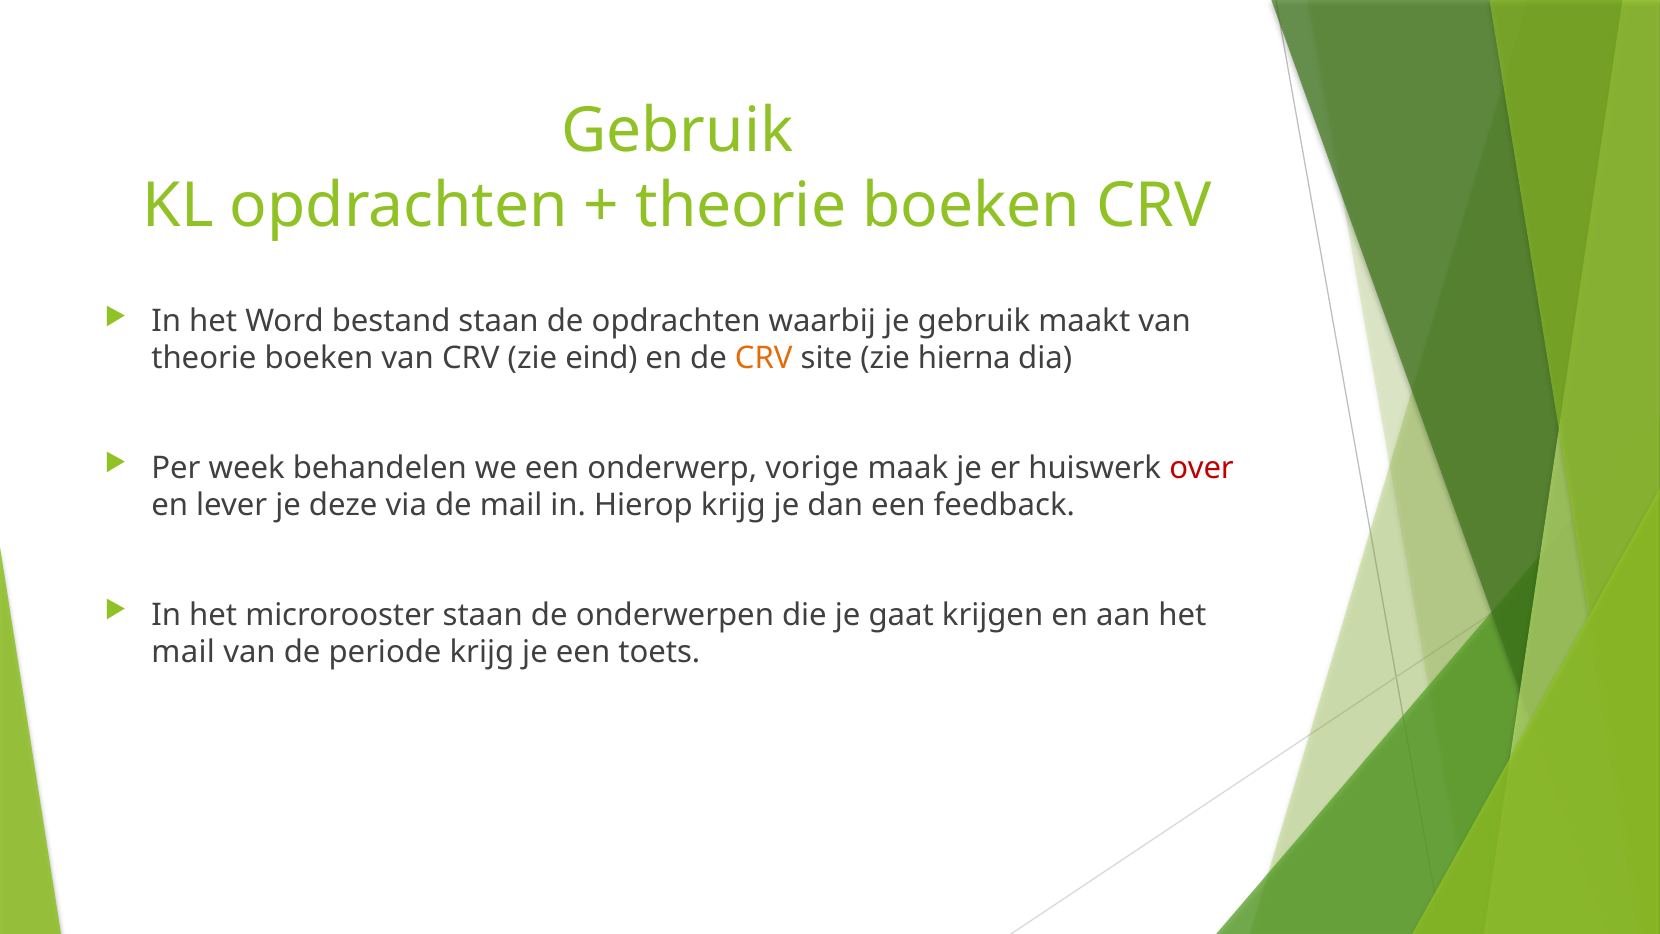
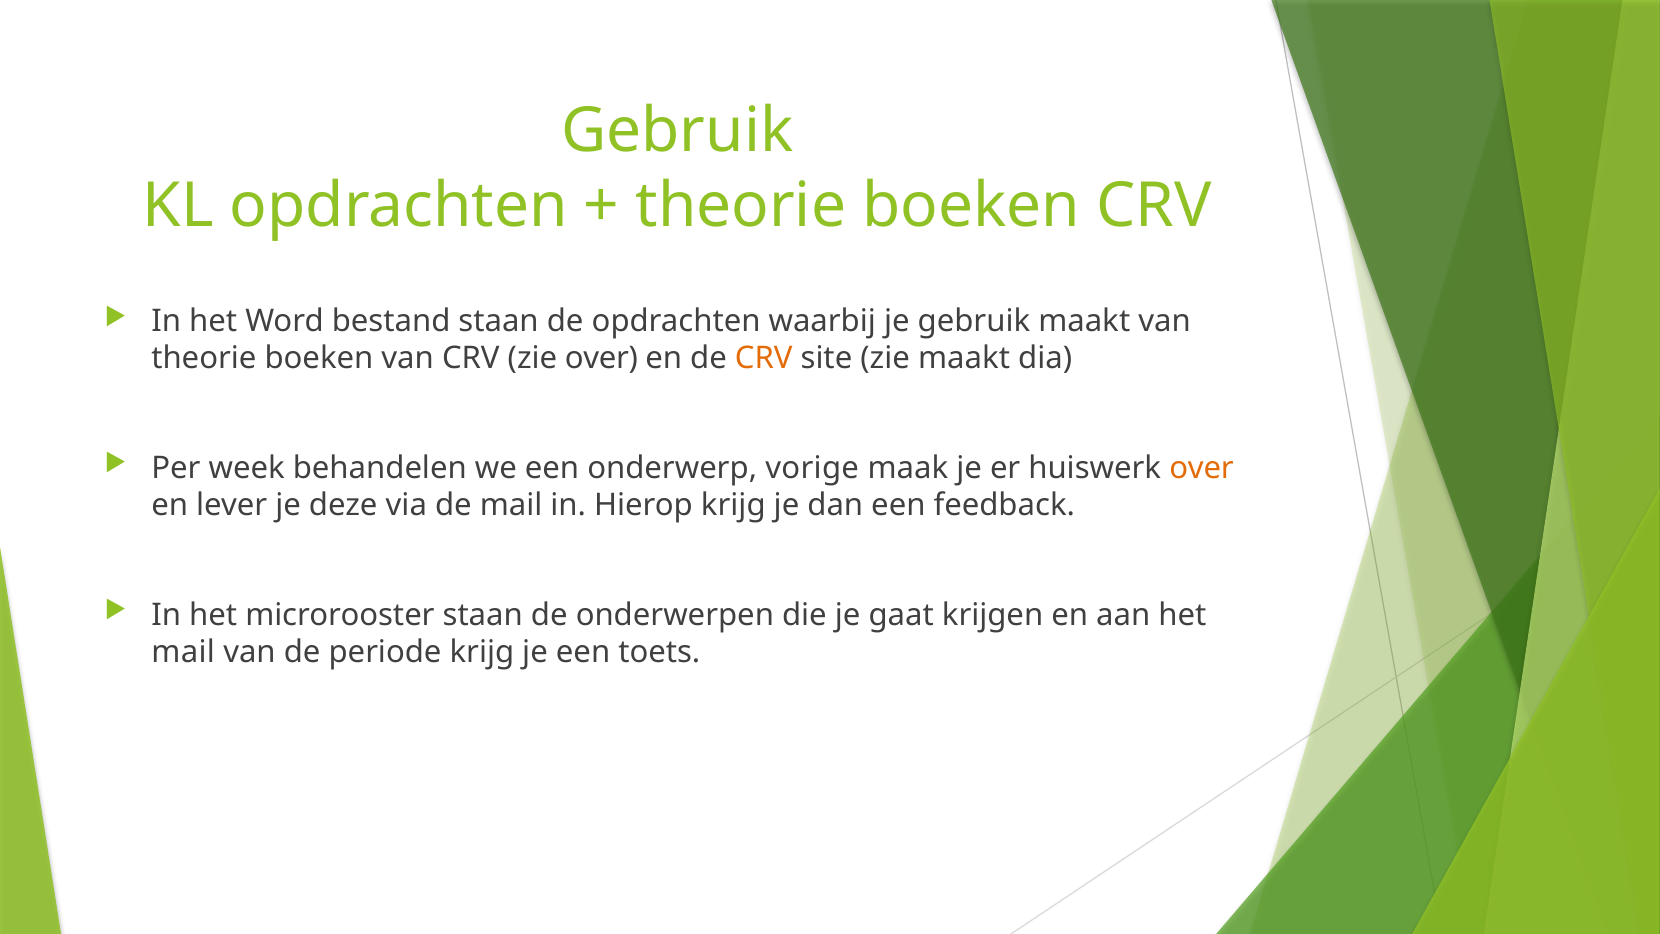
zie eind: eind -> over (601, 359)
zie hierna: hierna -> maakt (964, 359)
over colour: red -> orange (1202, 468)
